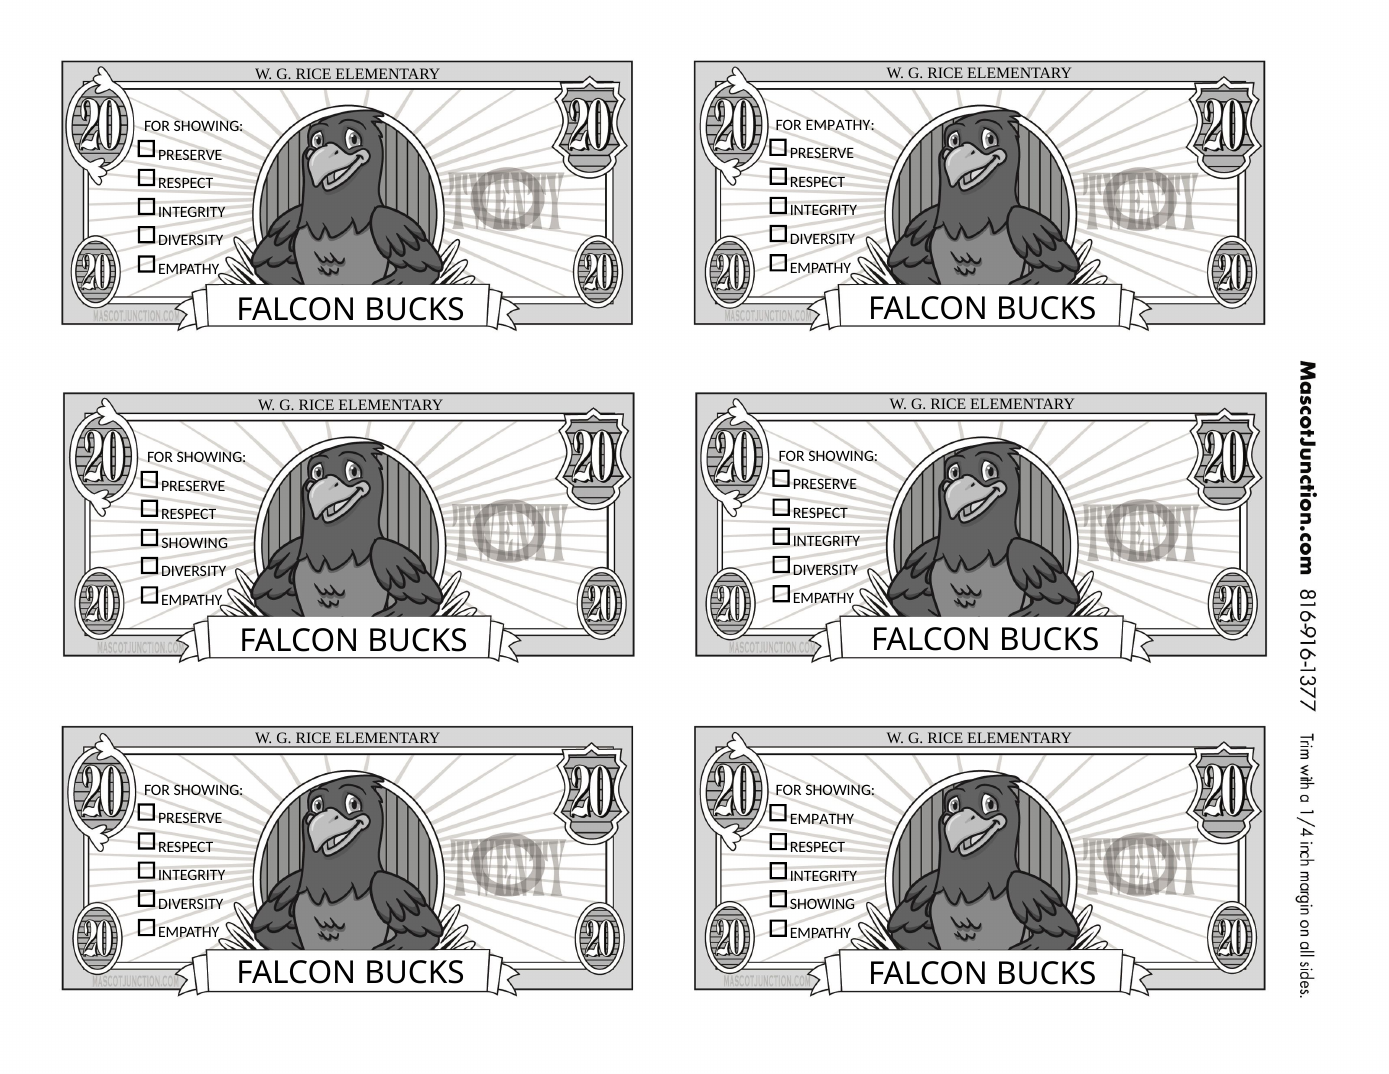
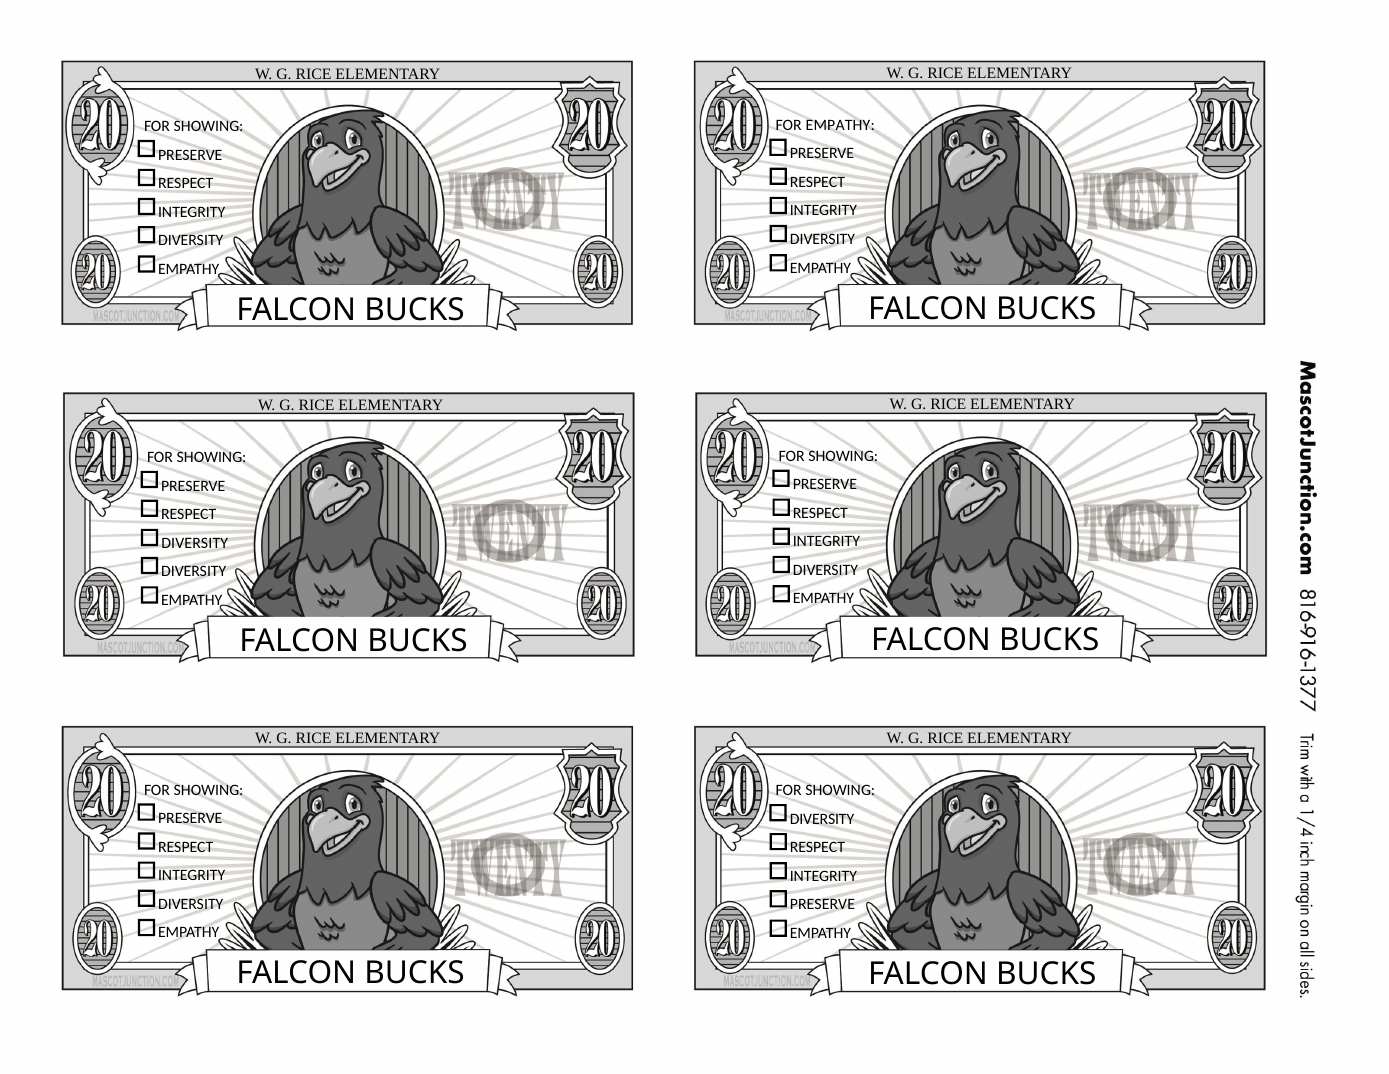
SHOWING: SHOWING -> DIVERSITY (195, 542)
EMPATHY: EMPATHY -> DIVERSITY (822, 819)
SHOWING: SHOWING -> PRESERVE (822, 904)
